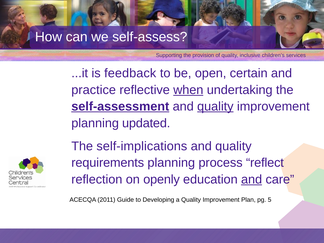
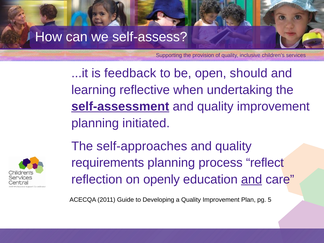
certain: certain -> should (249, 73)
practice: practice -> learning (94, 90)
when underline: present -> none (188, 90)
quality underline: present -> none (215, 107)
updated: updated -> initiated (146, 123)
self-implications: self-implications -> self-approaches (142, 146)
